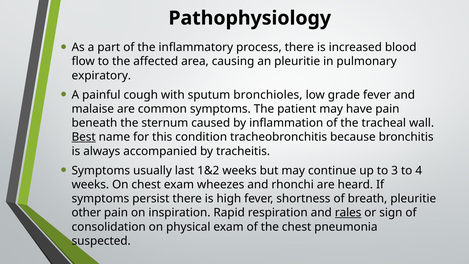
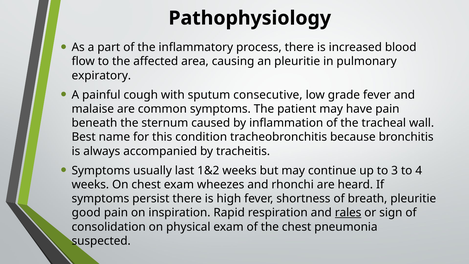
bronchioles: bronchioles -> consecutive (268, 95)
Best underline: present -> none (84, 137)
other: other -> good (86, 213)
